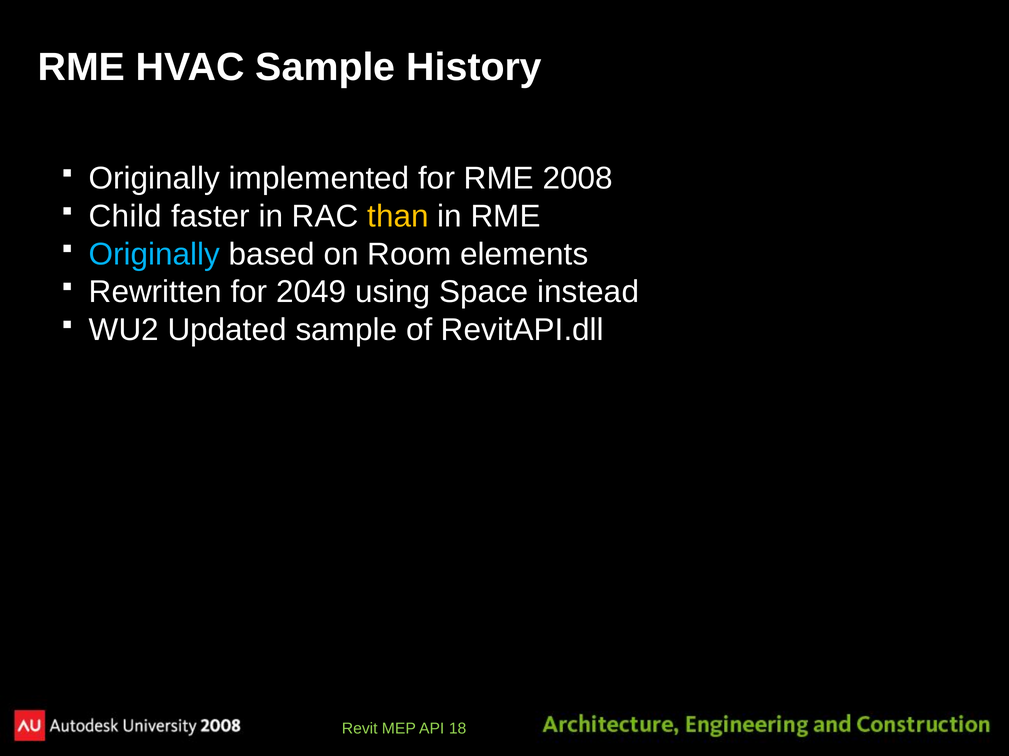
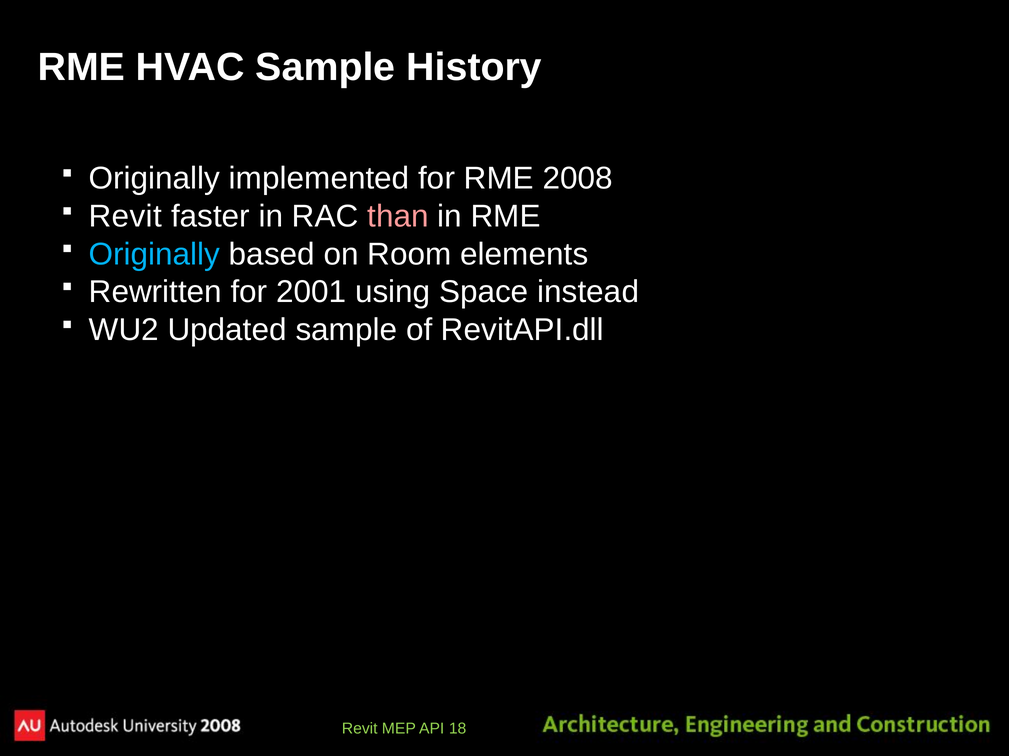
Child: Child -> Revit (125, 217)
than colour: yellow -> pink (398, 217)
2049: 2049 -> 2001 (311, 292)
